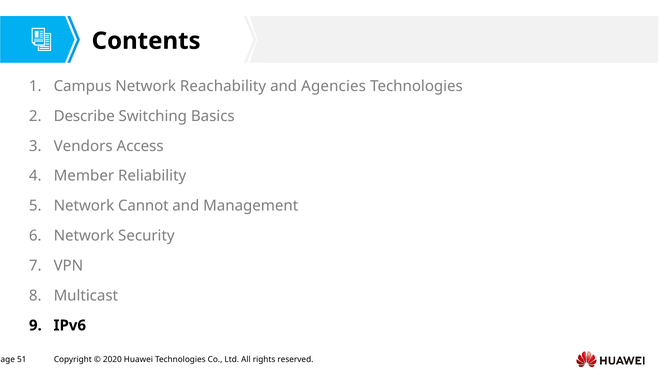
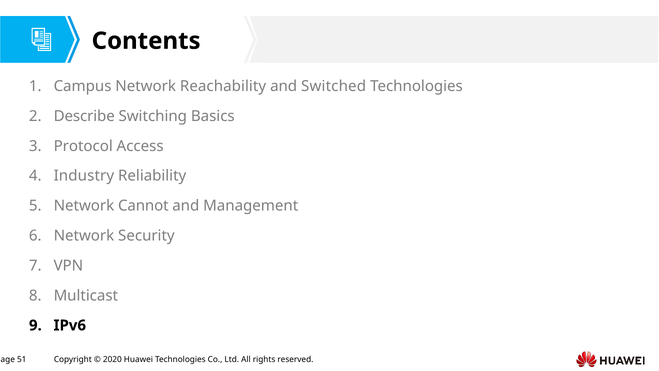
Agencies: Agencies -> Switched (334, 86)
Vendors: Vendors -> Protocol (83, 146)
Member: Member -> Industry (84, 176)
